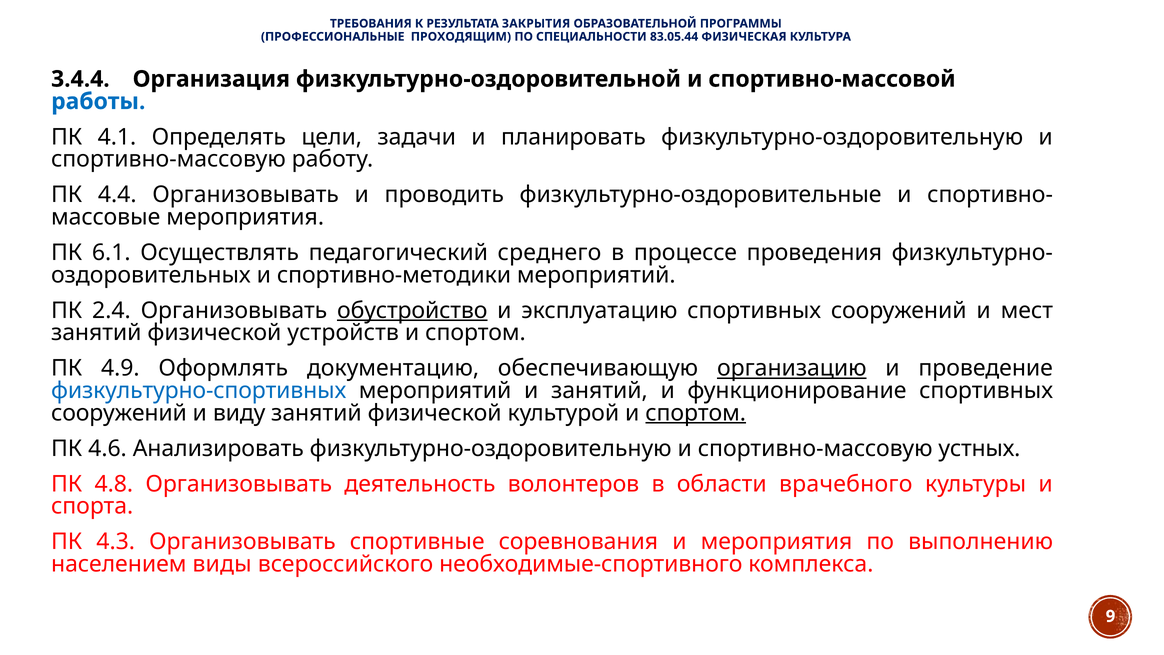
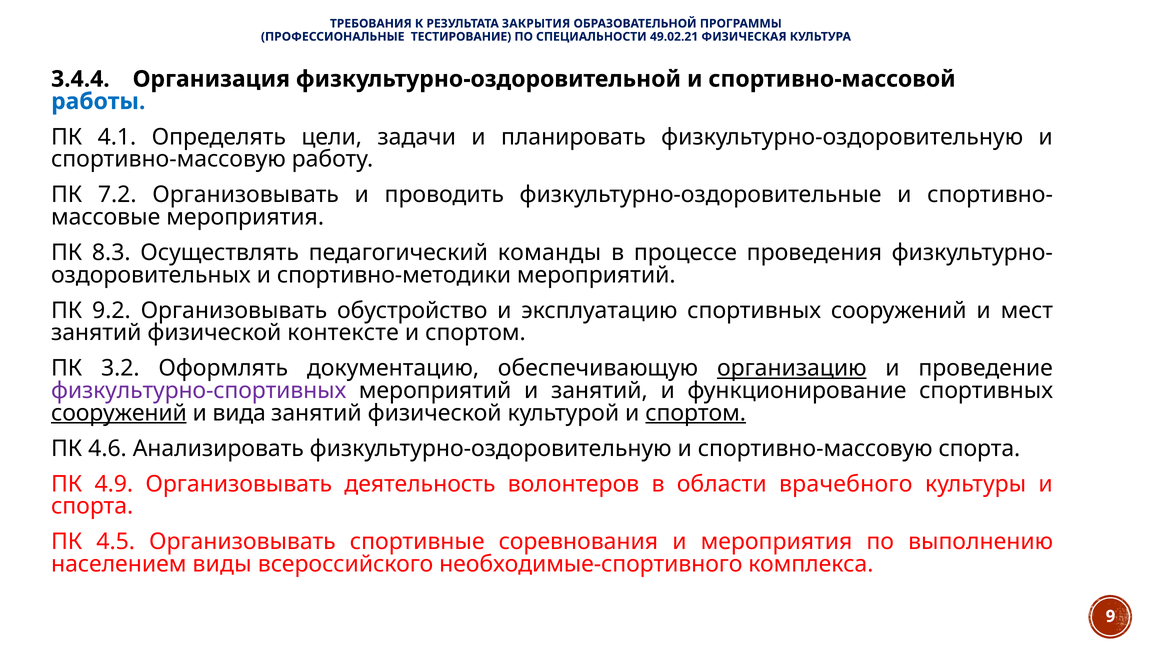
ПРОХОДЯЩИМ: ПРОХОДЯЩИМ -> ТЕСТИРОВАНИЕ (461, 37)
83.05.44: 83.05.44 -> 49.02.21 (674, 37)
4.4: 4.4 -> 7.2 (117, 195)
6.1: 6.1 -> 8.3 (111, 252)
среднего: среднего -> команды (549, 252)
2.4: 2.4 -> 9.2 (111, 310)
обустройство underline: present -> none (412, 310)
устройств: устройств -> контексте (343, 333)
4.9: 4.9 -> 3.2 (120, 368)
физкультурно-спортивных colour: blue -> purple (199, 390)
сооружений underline: none -> present (119, 413)
виду: виду -> вида (239, 413)
спортивно-массовую устных: устных -> спорта (979, 448)
4.8: 4.8 -> 4.9 (114, 484)
4.3: 4.3 -> 4.5 (116, 542)
